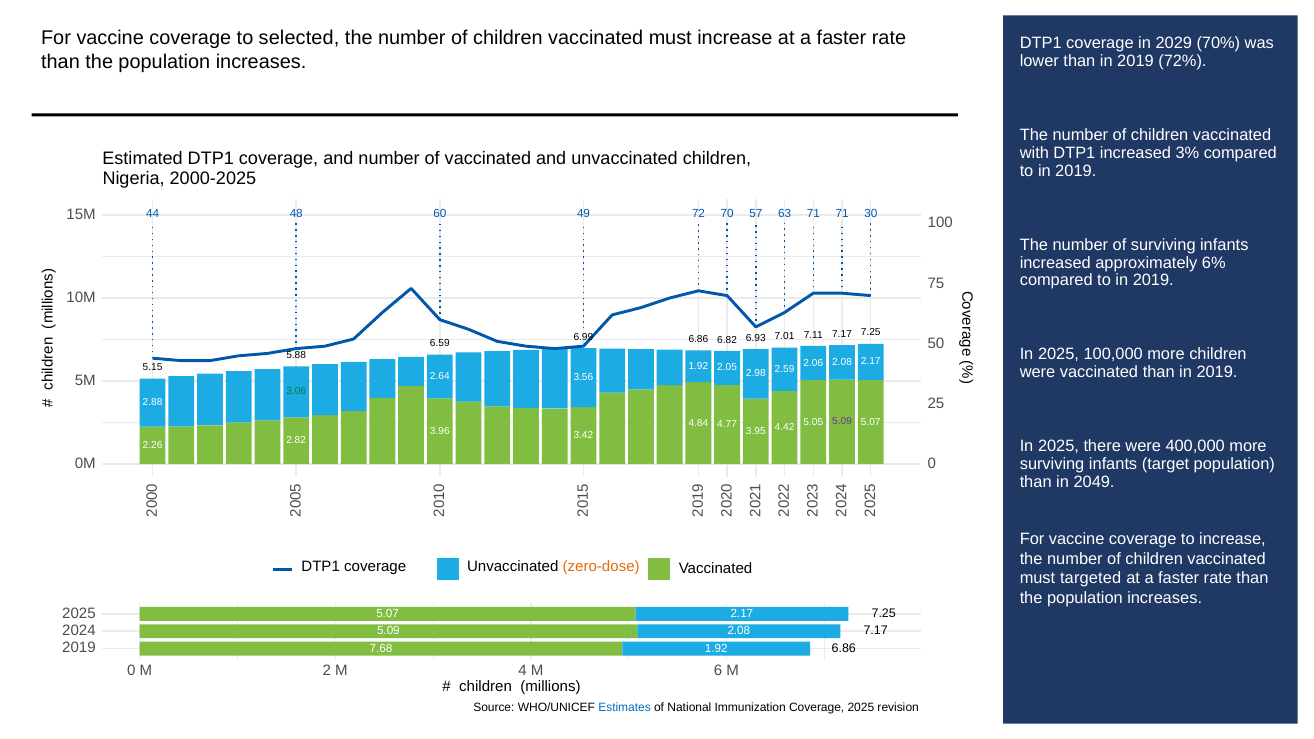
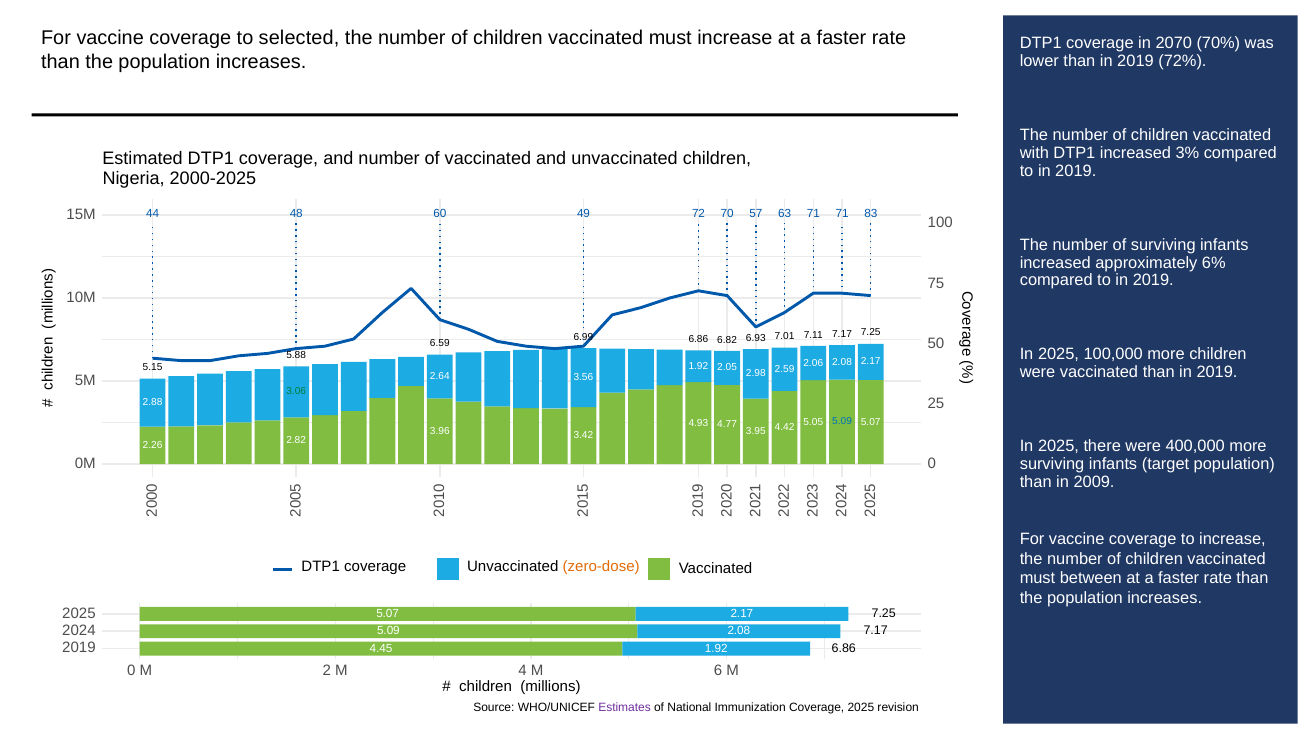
2029: 2029 -> 2070 (1174, 43)
30: 30 -> 83 (871, 214)
5.09 colour: purple -> blue (842, 422)
4.84: 4.84 -> 4.93 (698, 423)
2049: 2049 -> 2009 (1094, 482)
targeted: targeted -> between (1091, 579)
7.68: 7.68 -> 4.45 (381, 648)
Estimates colour: blue -> purple (625, 708)
